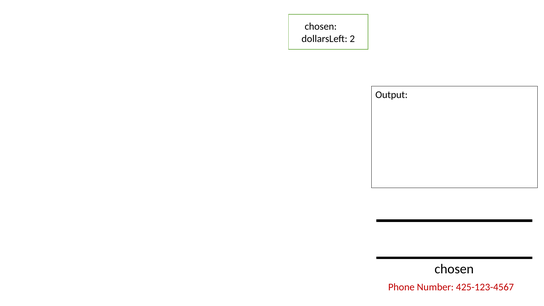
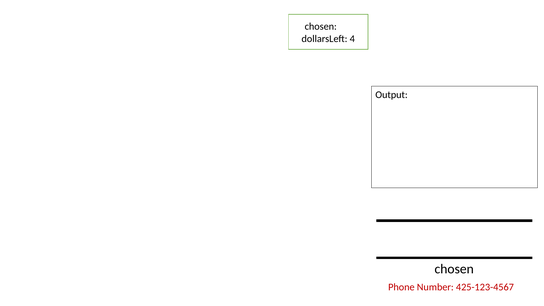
2: 2 -> 4 (352, 39)
